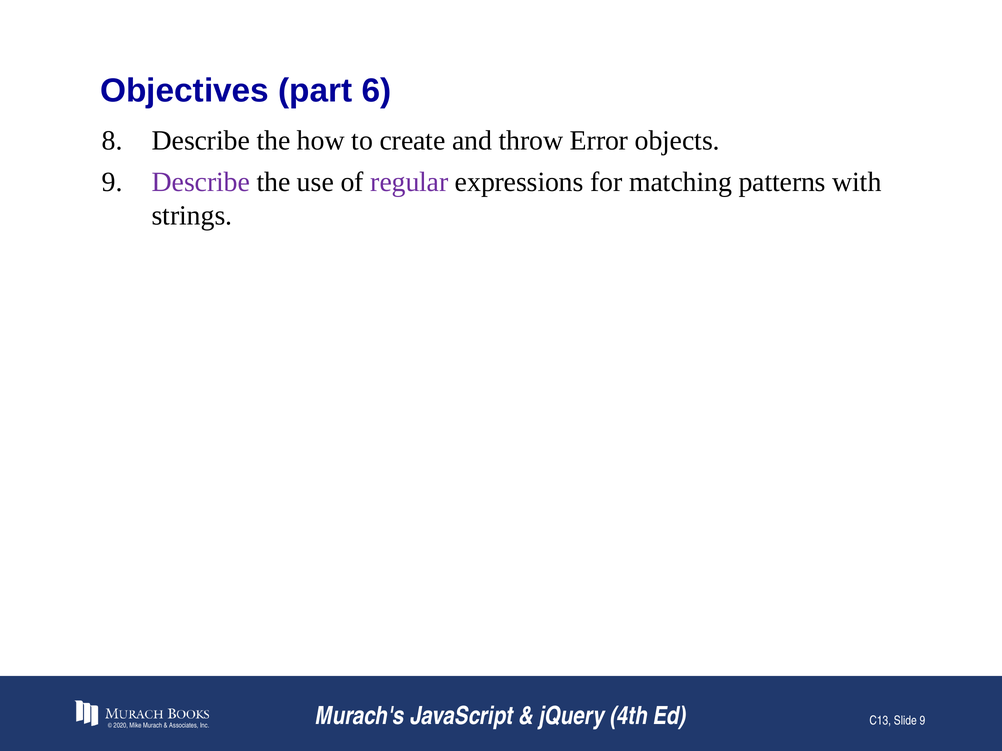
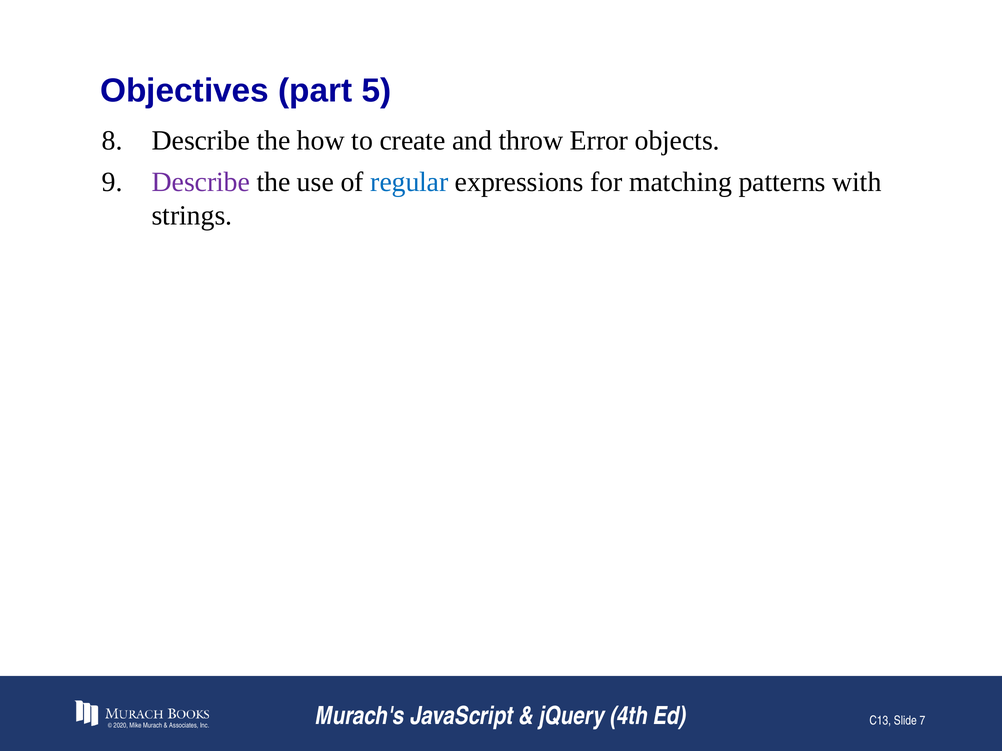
6: 6 -> 5 (377, 91)
regular colour: purple -> blue (409, 182)
Slide 9: 9 -> 7 (922, 721)
